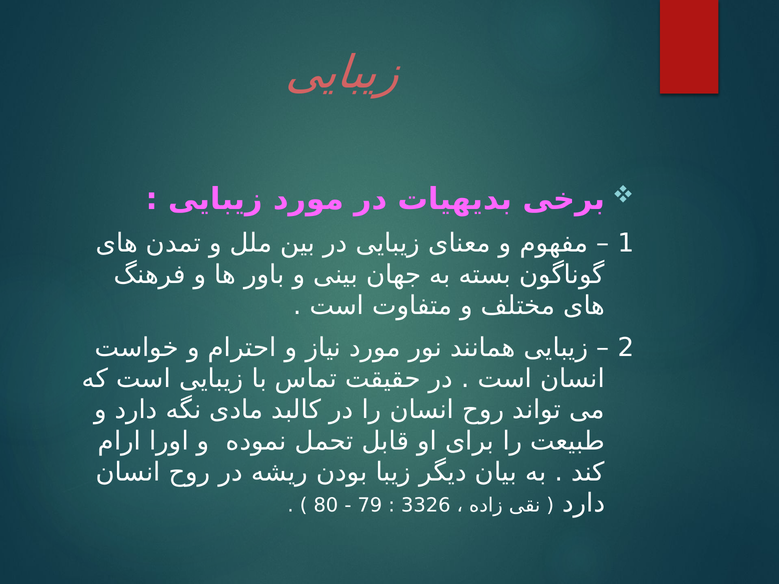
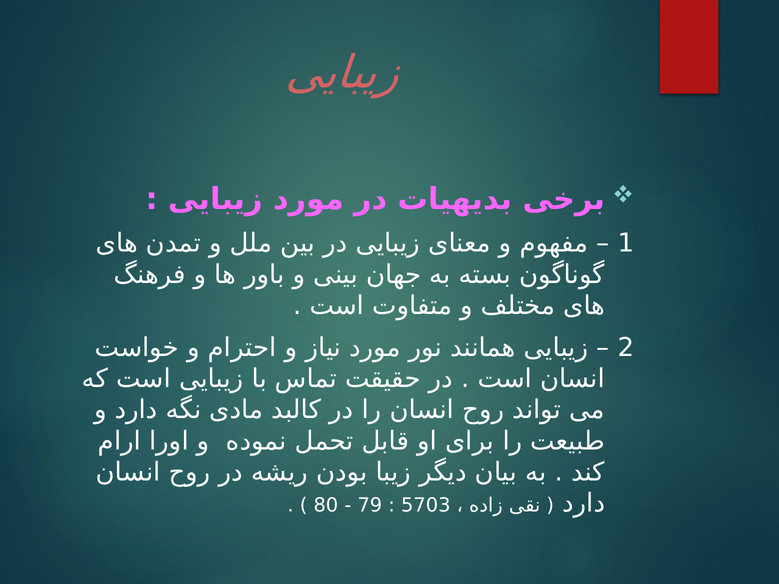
3326: 3326 -> 5703 (426, 506)
